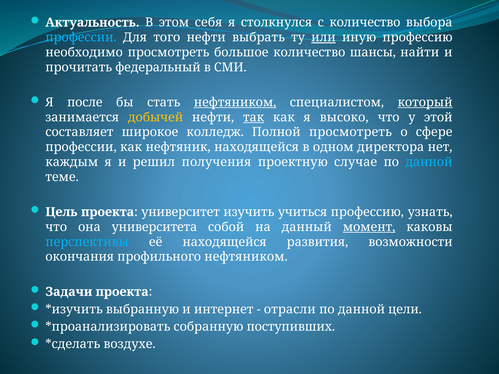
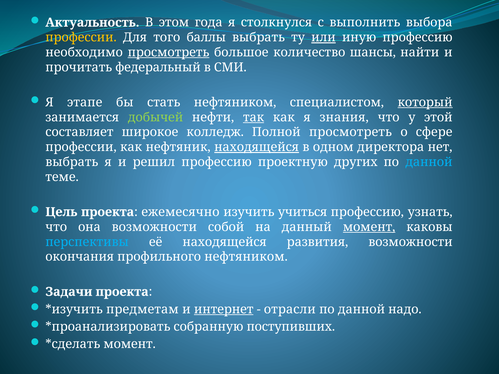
себя: себя -> года (209, 23)
с количество: количество -> выполнить (365, 23)
профессии colour: light blue -> yellow (81, 37)
того нефти: нефти -> баллы (206, 37)
просмотреть underline: none -> present (168, 52)
после: после -> этапе (85, 102)
нефтяником underline: present -> none (235, 102)
добычей colour: yellow -> light green (156, 117)
высоко: высоко -> знания (344, 117)
находящейся underline: none -> present (257, 147)
каждым: каждым -> выбрать (72, 162)
решил получения: получения -> профессию (217, 162)
случае: случае -> других (356, 162)
университет: университет -> ежемесячно (180, 212)
она университета: университета -> возможности (154, 227)
выбранную: выбранную -> предметам (142, 309)
интернет underline: none -> present (224, 309)
цели: цели -> надо (405, 309)
воздухе: воздухе -> момент (130, 344)
